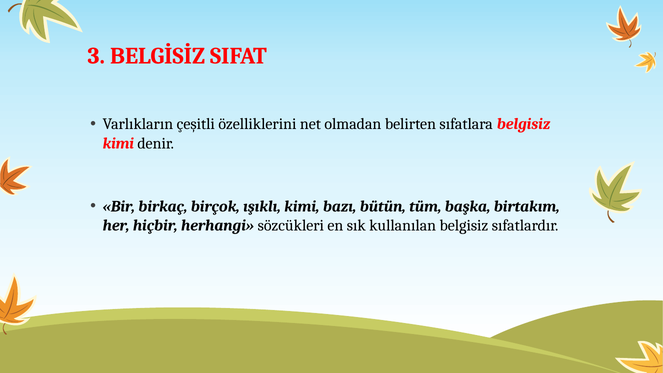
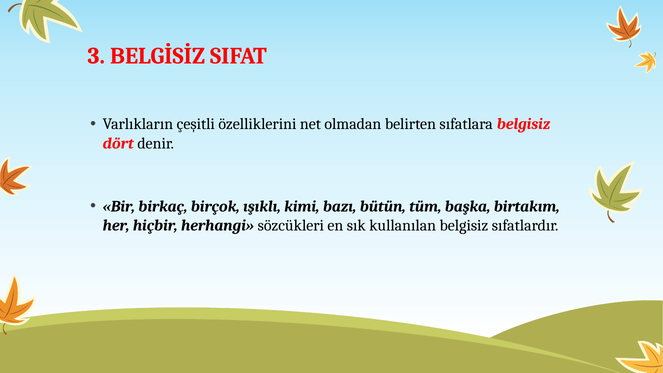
kimi: kimi -> dört (118, 143)
